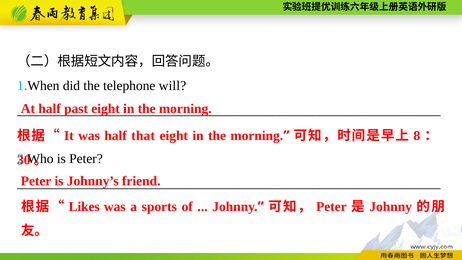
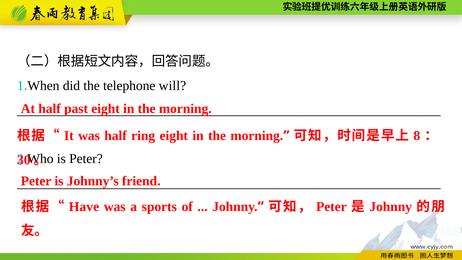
that: that -> ring (143, 136)
Likes: Likes -> Have (84, 206)
